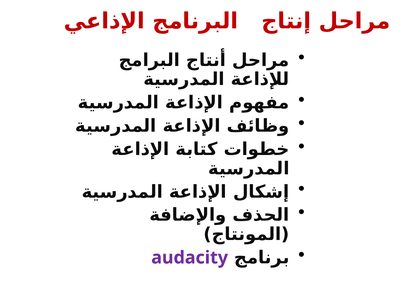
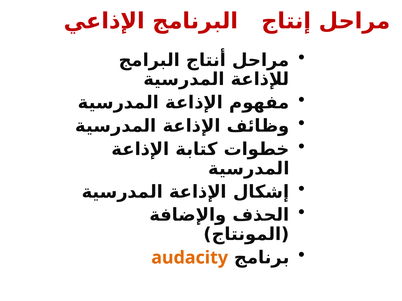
audacity colour: purple -> orange (190, 258)
